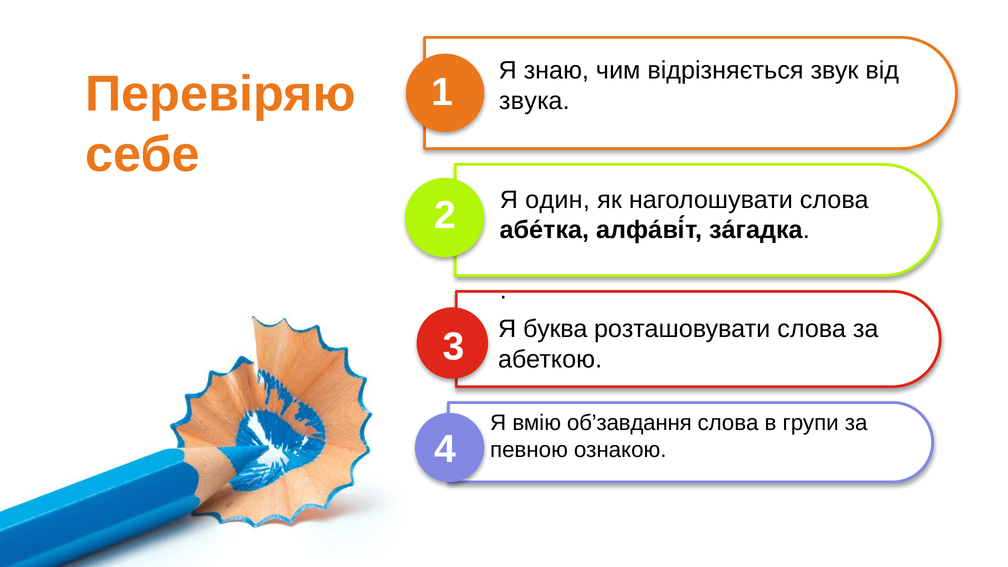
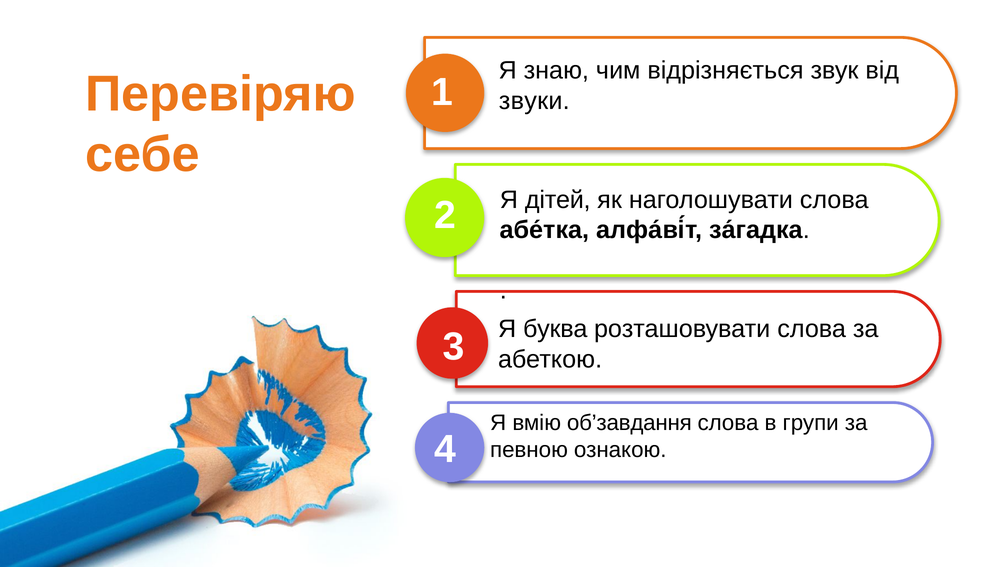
звука: звука -> звуки (534, 101)
один: один -> дітей (558, 200)
